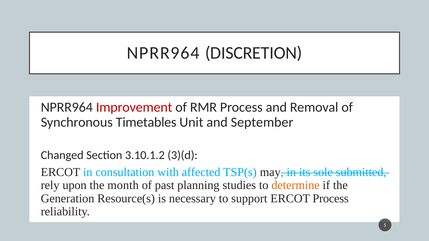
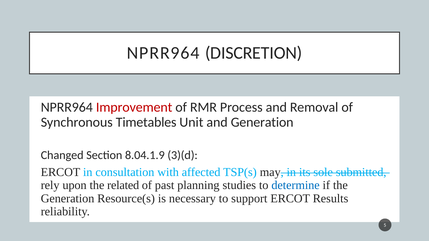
and September: September -> Generation (262, 122)
3.10.1.2: 3.10.1.2 -> 8.04.1.9 (145, 155)
month: month -> related (123, 186)
determine colour: orange -> blue (296, 186)
ERCOT Process: Process -> Results (331, 199)
